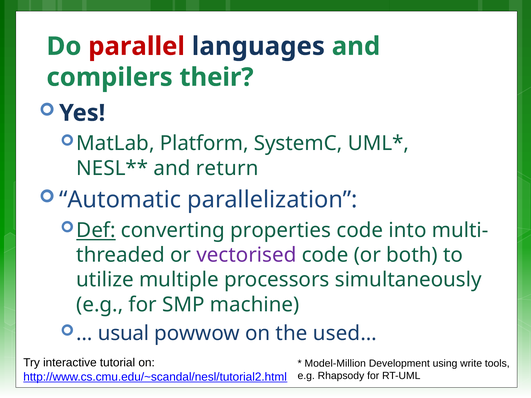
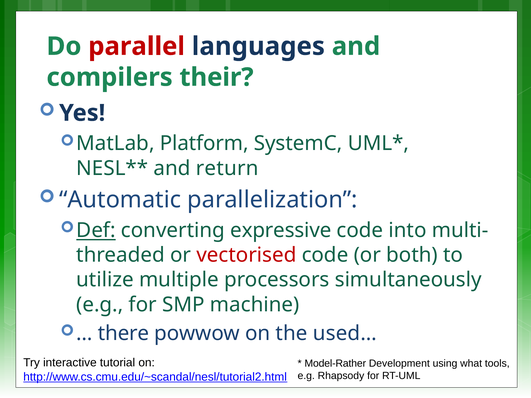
properties: properties -> expressive (281, 230)
vectorised colour: purple -> red (246, 255)
usual: usual -> there (124, 334)
Model-Million: Model-Million -> Model-Rather (335, 364)
write: write -> what (471, 364)
